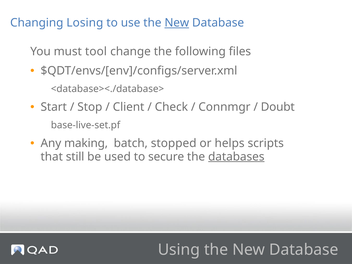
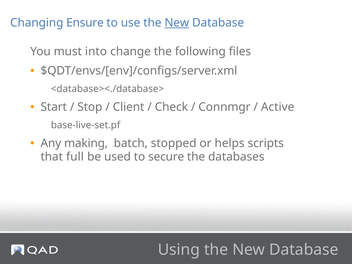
Losing: Losing -> Ensure (85, 23)
tool: tool -> into (96, 52)
Doubt: Doubt -> Active (278, 107)
still: still -> full (75, 157)
databases underline: present -> none (236, 157)
